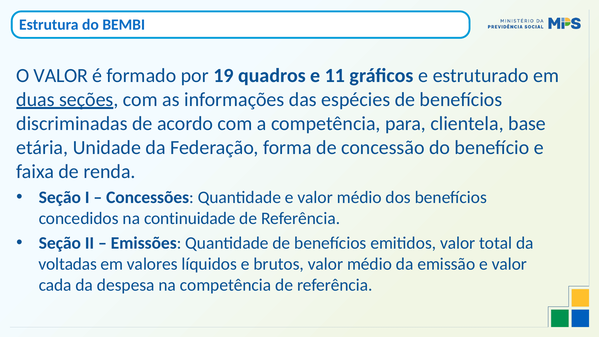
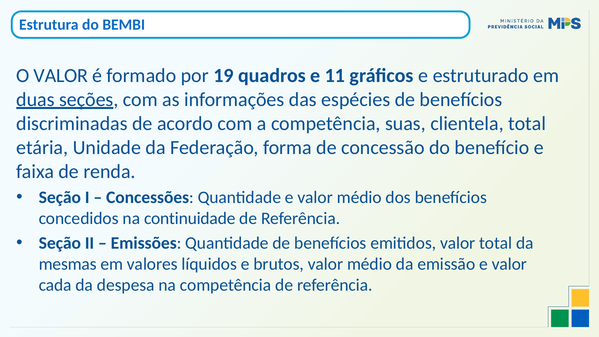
para: para -> suas (405, 123)
clientela base: base -> total (527, 123)
voltadas: voltadas -> mesmas (68, 264)
